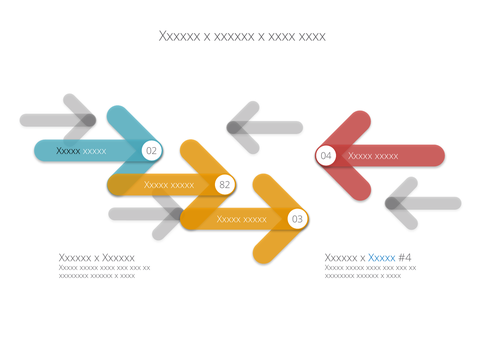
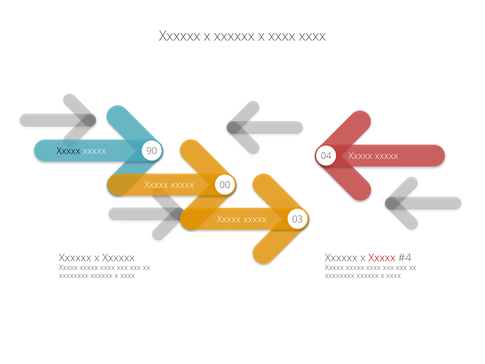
02: 02 -> 90 (152, 151)
82: 82 -> 00 (225, 185)
Xxxxx colour: blue -> red (382, 258)
